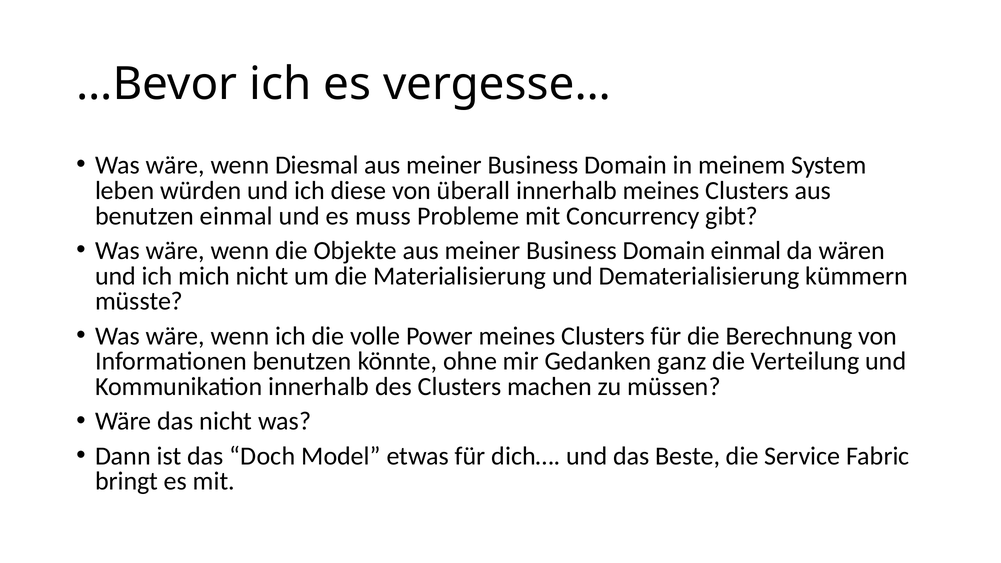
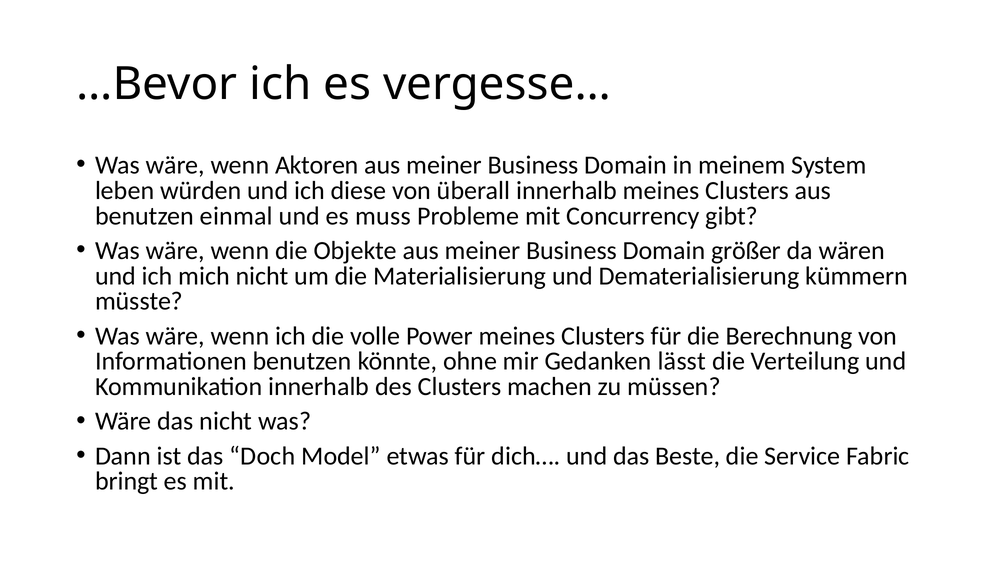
Diesmal: Diesmal -> Aktoren (317, 165)
Domain einmal: einmal -> größer (746, 251)
ganz: ganz -> lässt (682, 361)
